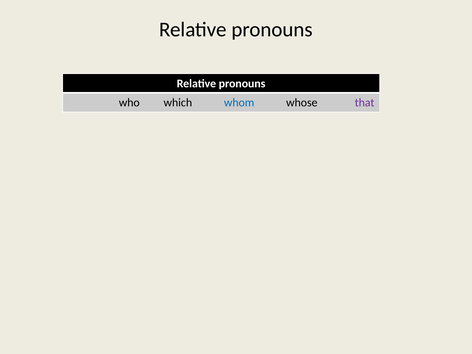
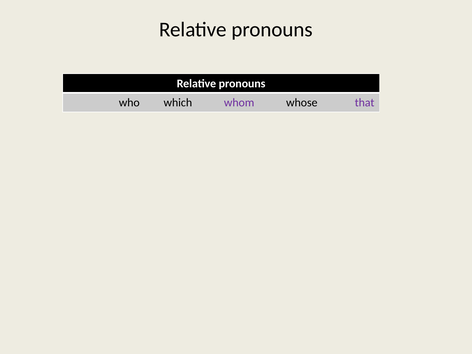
whom colour: blue -> purple (239, 103)
